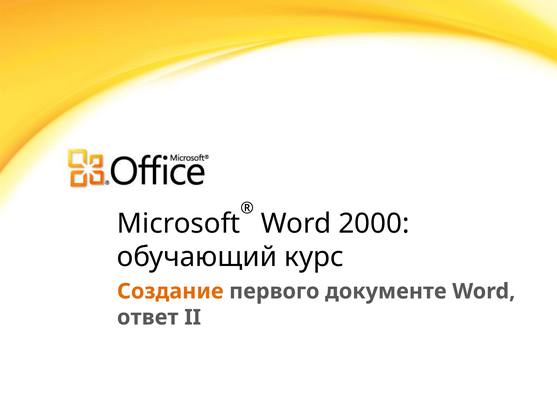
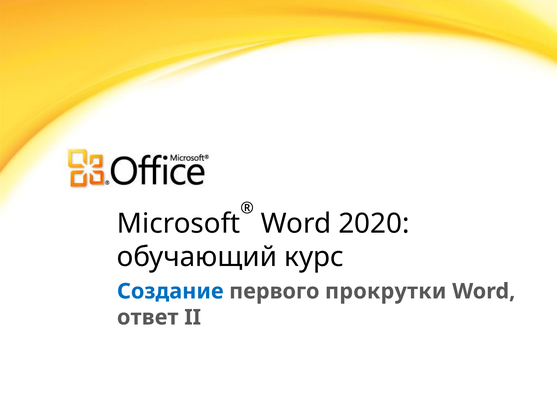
2000: 2000 -> 2020 (374, 224)
Создание colour: orange -> blue (170, 291)
документе: документе -> прокрутки (386, 291)
